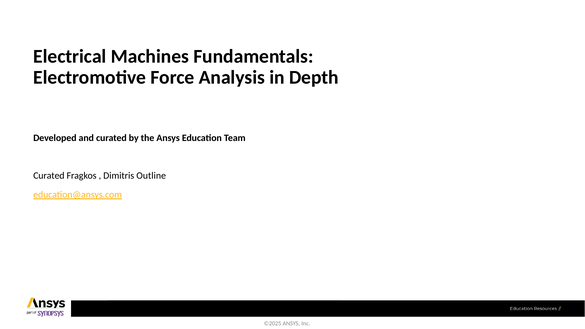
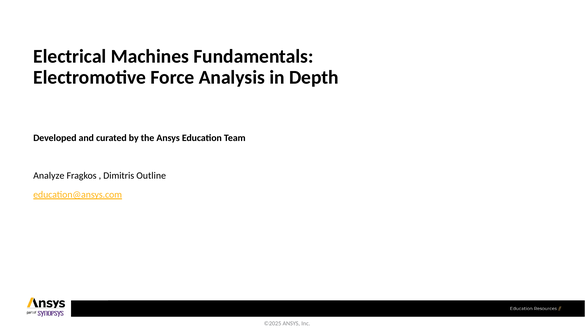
Curated: Curated -> Analyze (49, 176)
